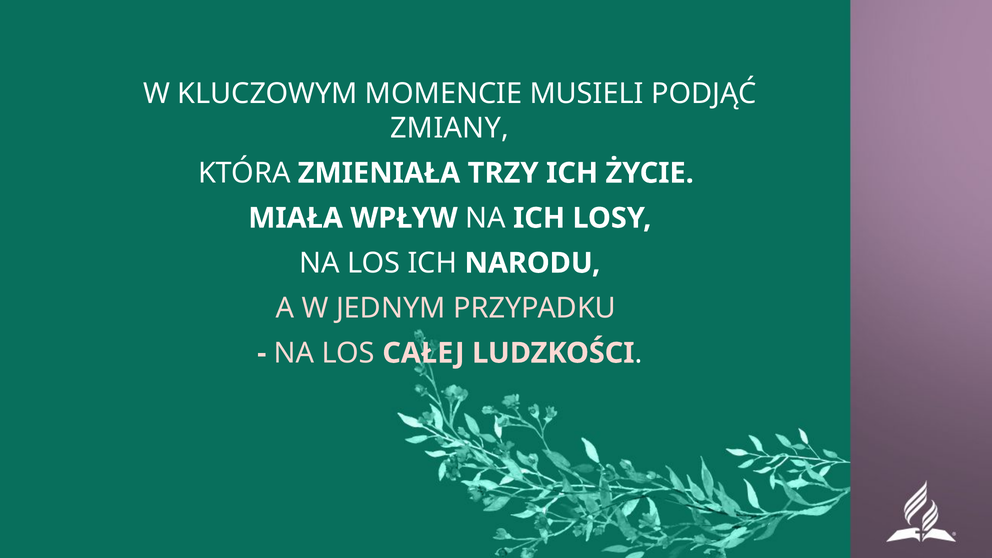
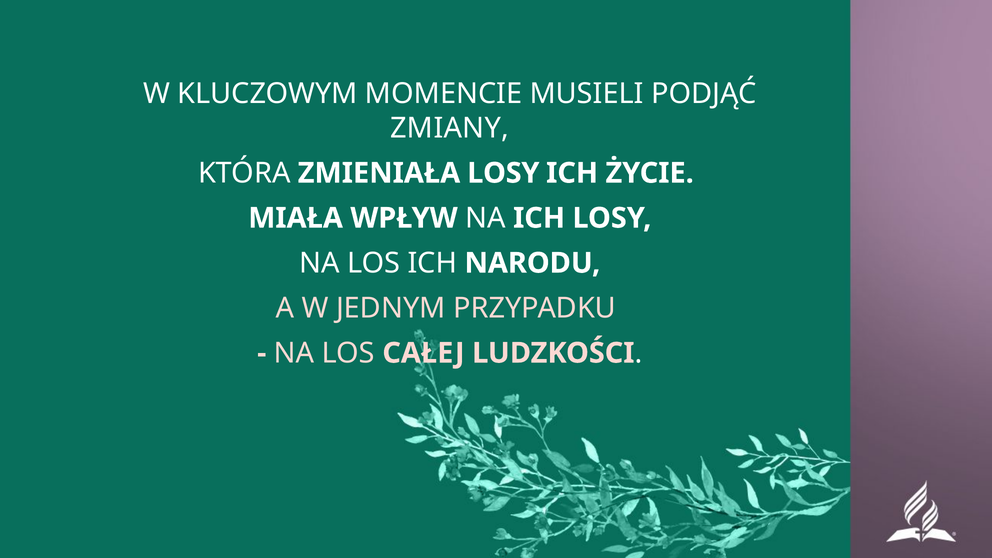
ZMIENIAŁA TRZY: TRZY -> LOSY (503, 173)
